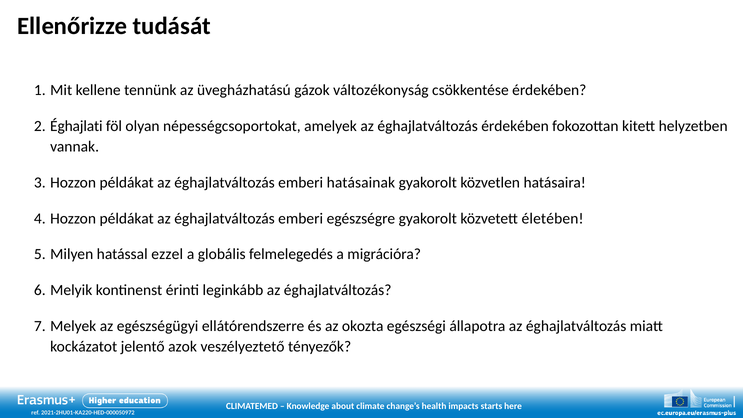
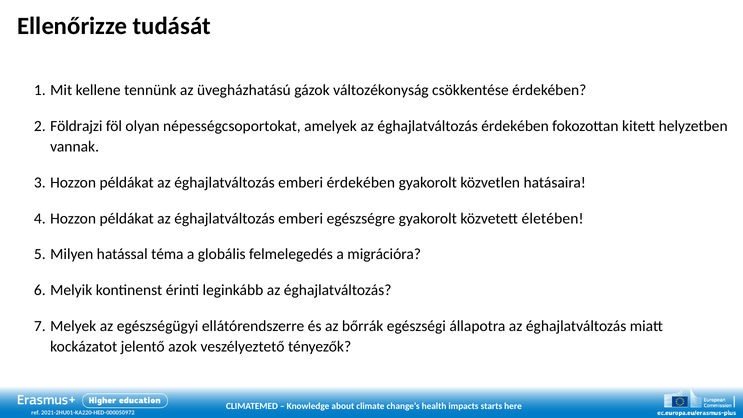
Éghajlati: Éghajlati -> Földrajzi (76, 126)
emberi hatásainak: hatásainak -> érdekében (361, 182)
ezzel: ezzel -> téma (167, 254)
okozta: okozta -> bőrrák (363, 326)
